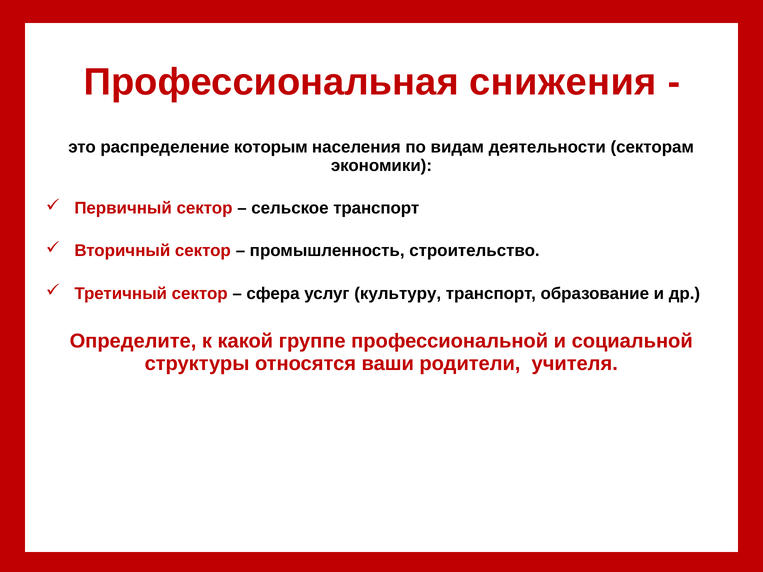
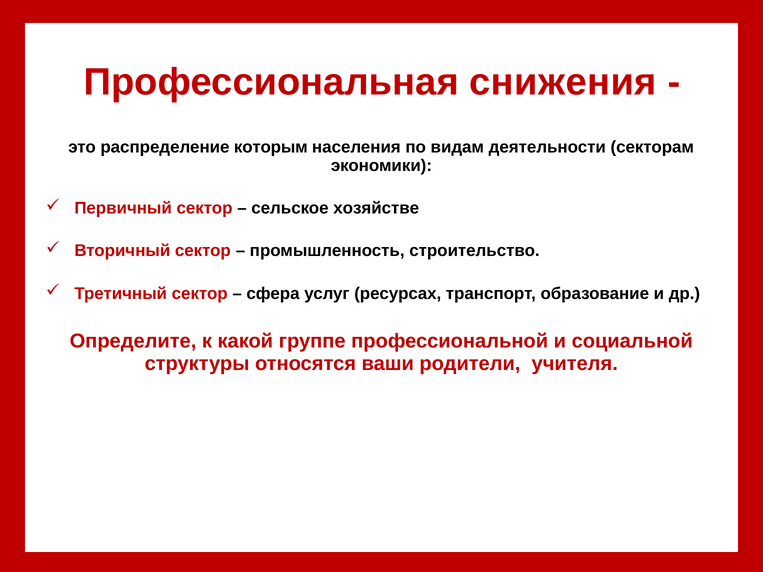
сельское транспорт: транспорт -> хозяйстве (376, 208)
культуру: культуру -> ресурсах (398, 294)
